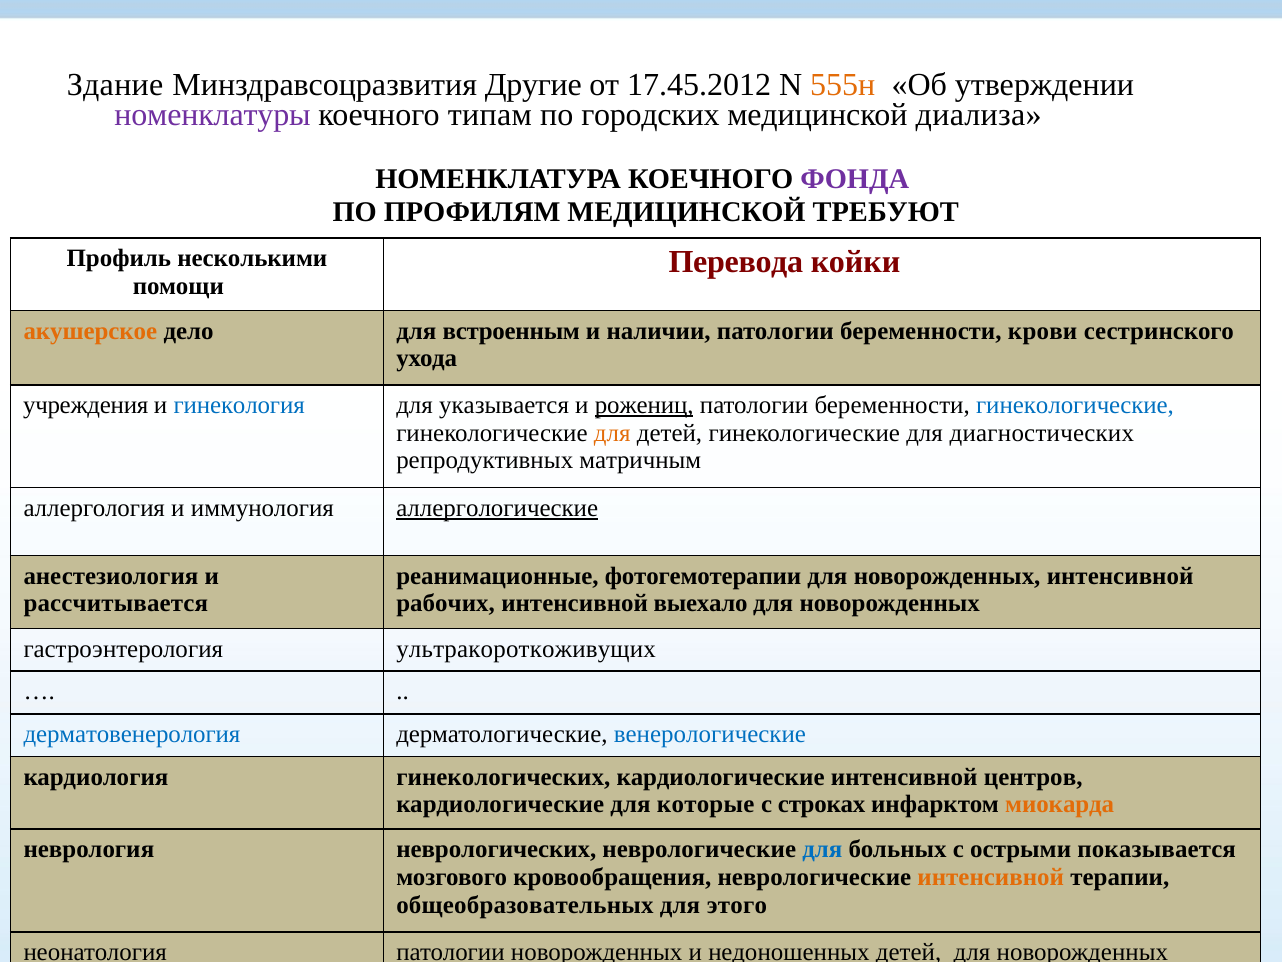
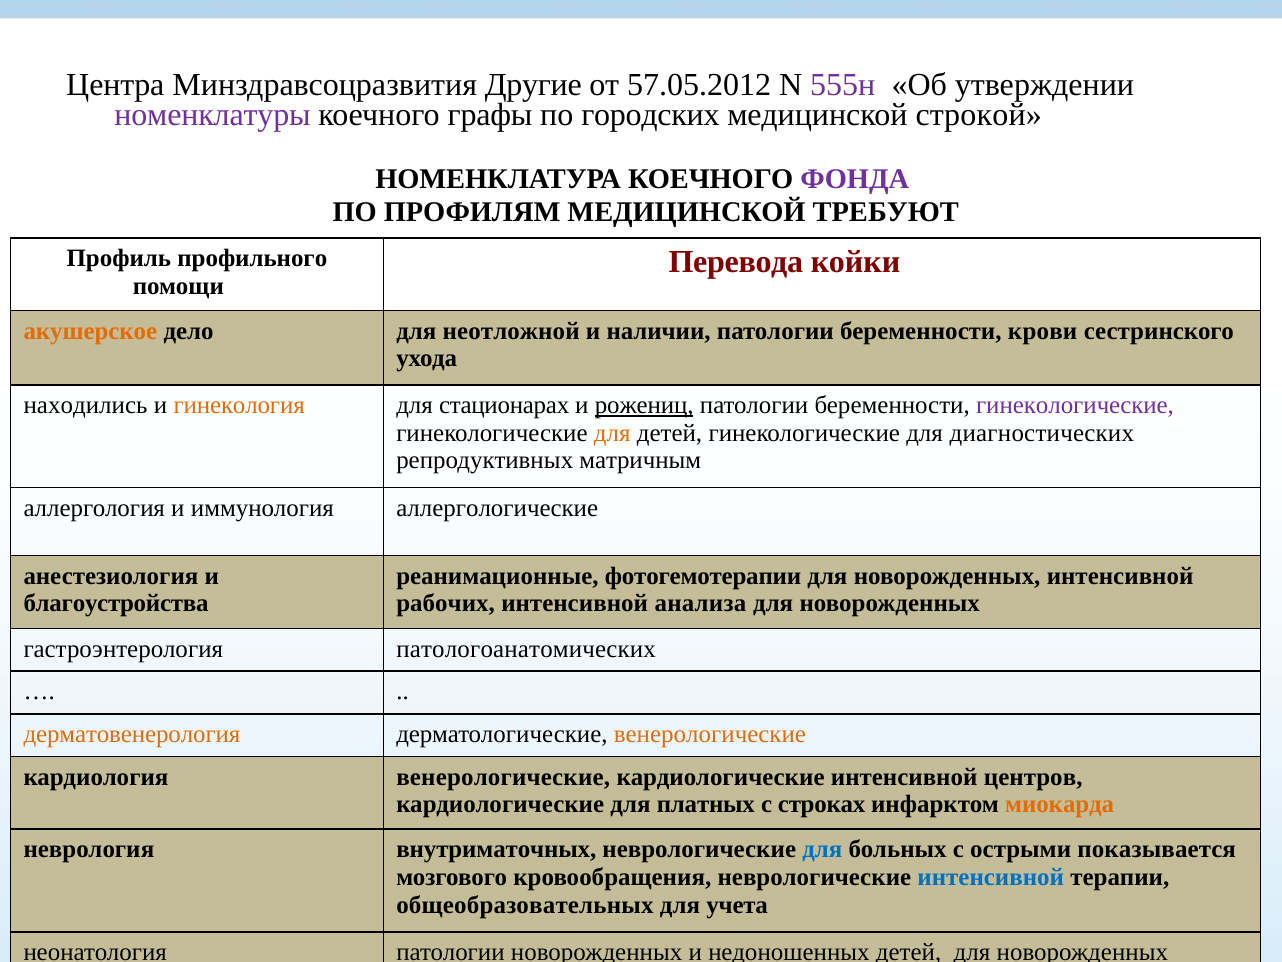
Здание: Здание -> Центра (115, 85)
17.45.2012: 17.45.2012 -> 57.05.2012 (699, 85)
555н colour: orange -> purple (843, 85)
типам: типам -> графы (490, 115)
диализа: диализа -> строкой (979, 115)
несколькими: несколькими -> профильного (252, 258)
встроенным: встроенным -> неотложной (511, 331)
учреждения: учреждения -> находились (86, 405)
гинекология colour: blue -> orange (239, 405)
указывается: указывается -> стационарах (504, 405)
гинекологические colour: blue -> purple (1075, 405)
аллергологические underline: present -> none (497, 508)
рассчитывается: рассчитывается -> благоустройства (116, 603)
выехало: выехало -> анализа (700, 603)
ультракороткоживущих: ультракороткоживущих -> патологоанатомических (526, 648)
дерматовенерология colour: blue -> orange (132, 734)
венерологические colour: blue -> orange (710, 734)
кардиология гинекологических: гинекологических -> венерологические (503, 777)
которые: которые -> платных (706, 804)
неврологических: неврологических -> внутриматочных (496, 849)
интенсивной colour: orange -> blue (991, 877)
этого: этого -> учета (737, 904)
